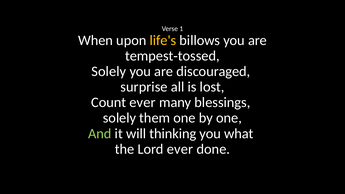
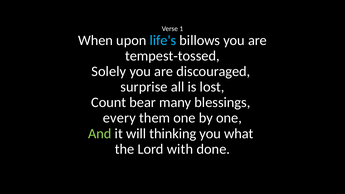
life's colour: yellow -> light blue (163, 40)
Count ever: ever -> bear (143, 103)
solely: solely -> every (119, 118)
Lord ever: ever -> with (180, 149)
